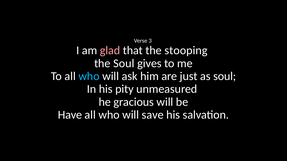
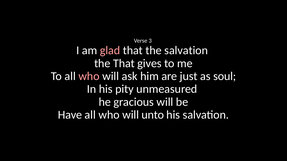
the stooping: stooping -> salvation (186, 51)
the Soul: Soul -> That (124, 63)
who colour: light blue -> pink (89, 76)
save: save -> unto (153, 115)
